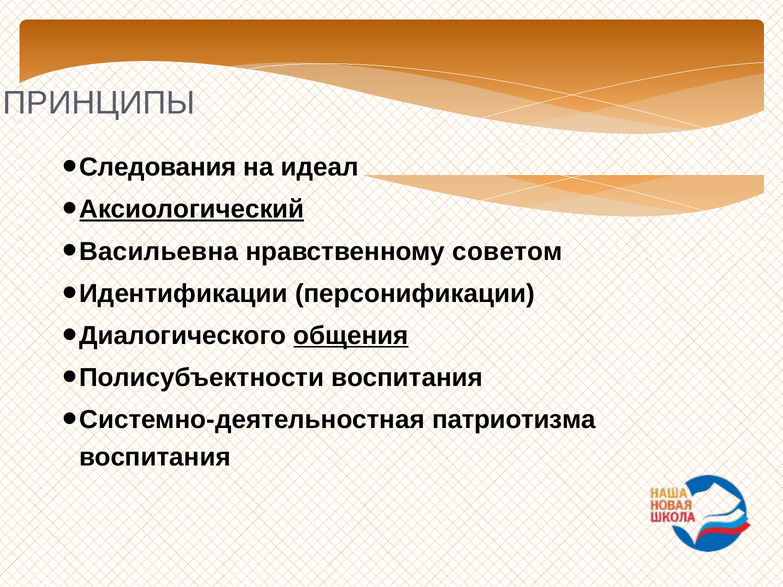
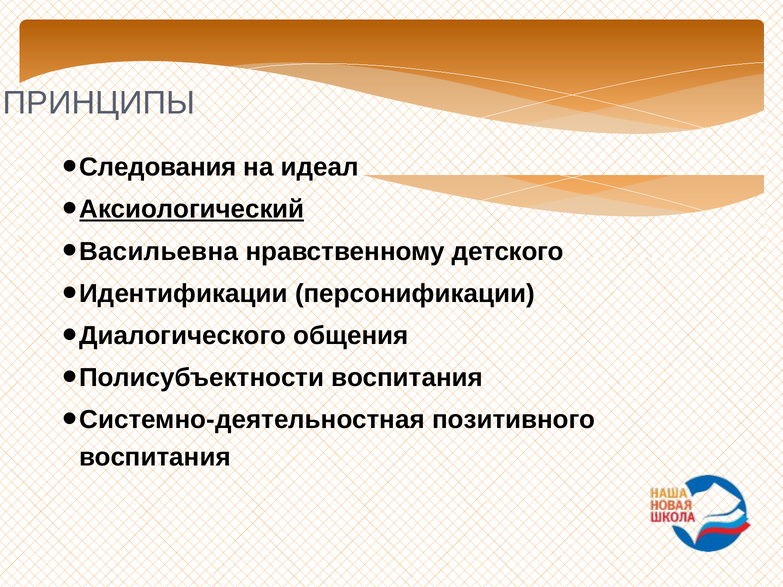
советом: советом -> детского (508, 252)
общения underline: present -> none (351, 336)
патриотизма: патриотизма -> позитивного (514, 420)
